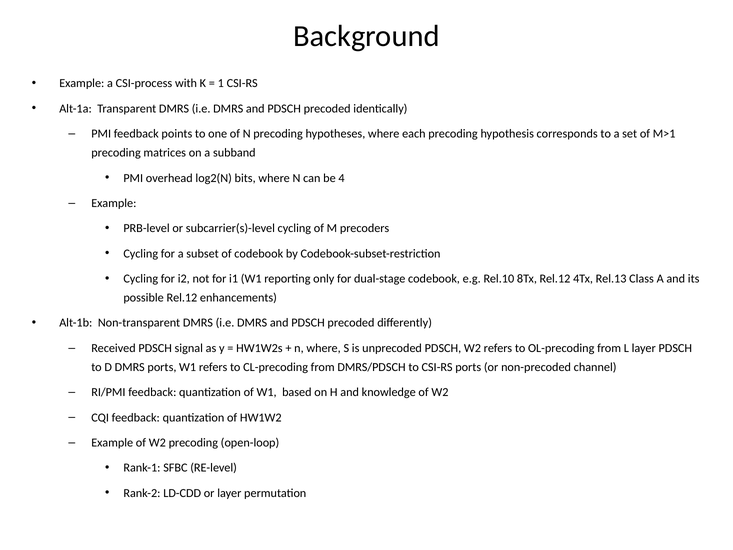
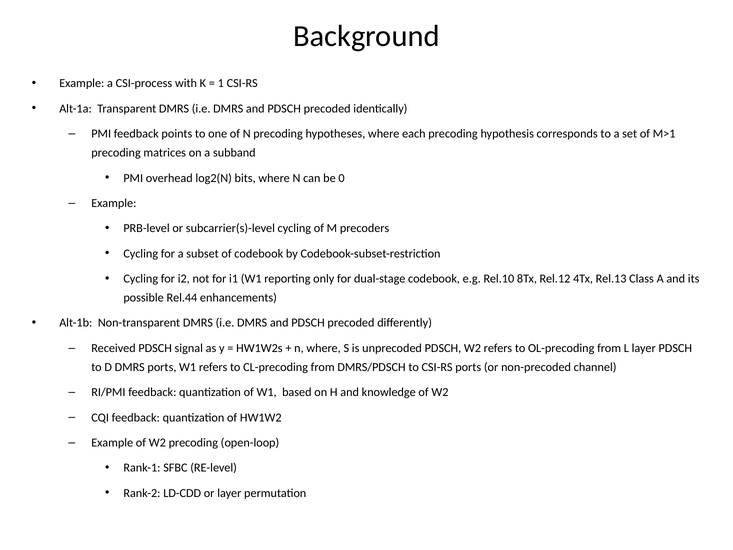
4: 4 -> 0 (342, 178)
possible Rel.12: Rel.12 -> Rel.44 (182, 298)
